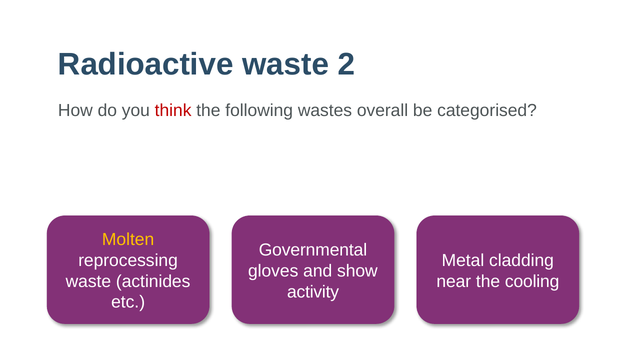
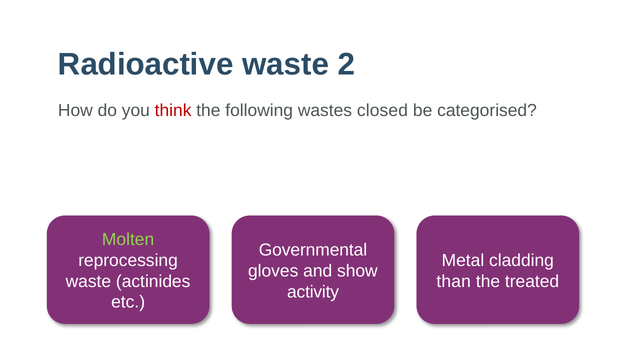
overall: overall -> closed (382, 110)
Molten colour: yellow -> light green (128, 240)
near: near -> than (454, 281)
cooling: cooling -> treated (532, 281)
